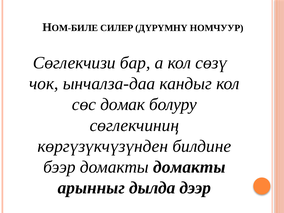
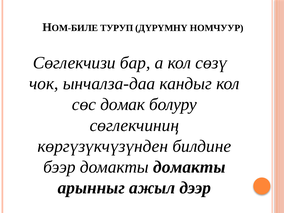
СИЛЕР: СИЛЕР -> ТУРУП (117, 28)
дылда: дылда -> ажыл (152, 188)
